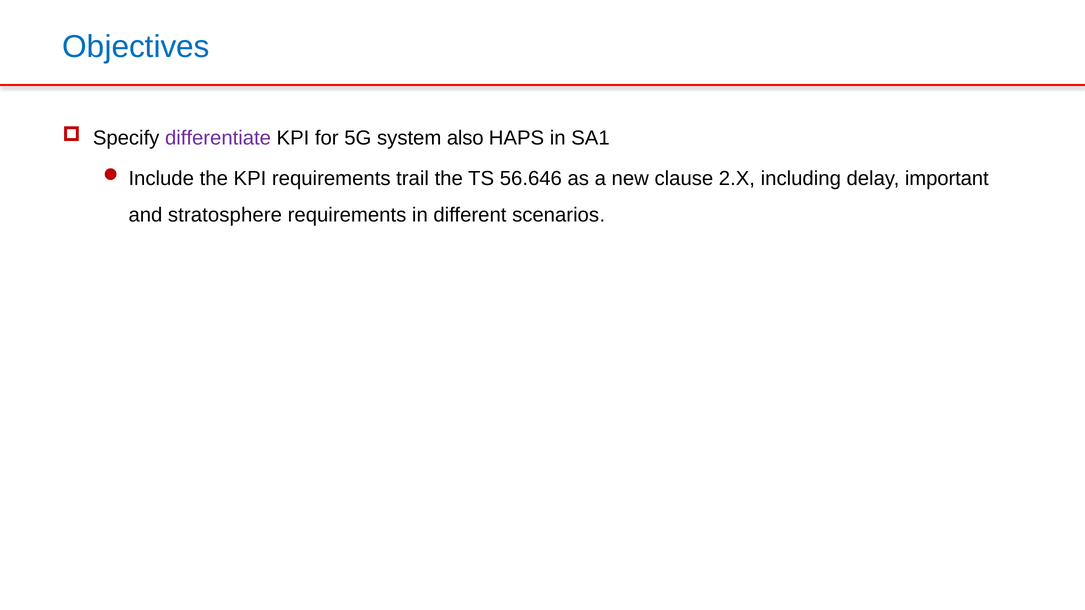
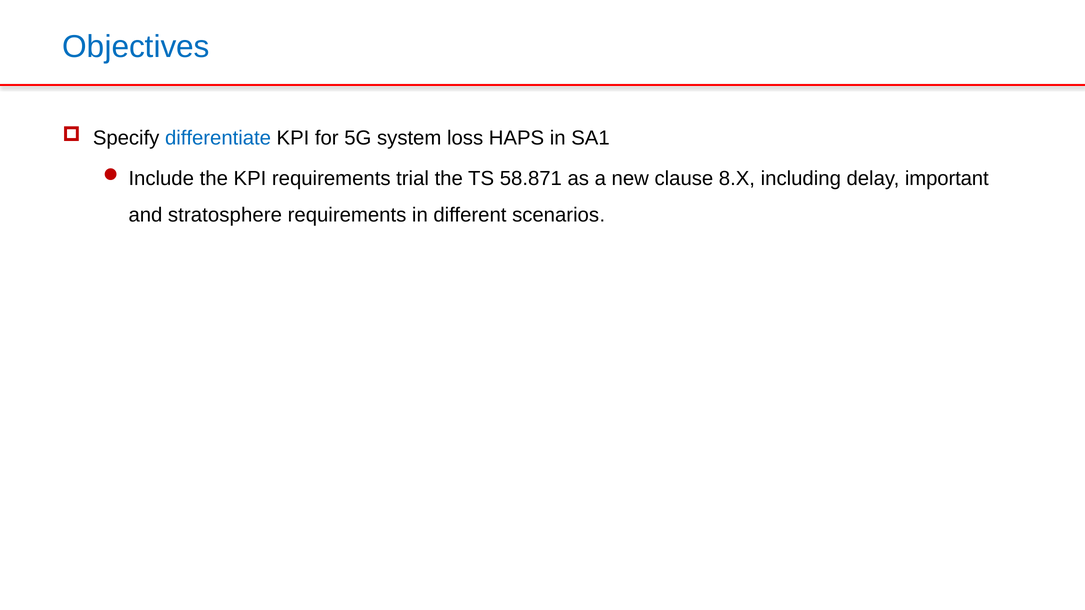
differentiate colour: purple -> blue (218, 138)
also: also -> loss (465, 138)
trail: trail -> trial (413, 179)
56.646: 56.646 -> 58.871 (531, 179)
2.X: 2.X -> 8.X (737, 179)
